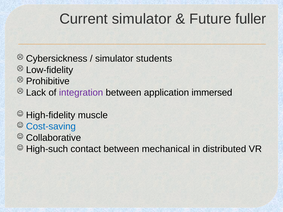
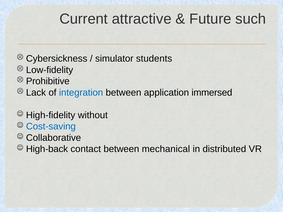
Current simulator: simulator -> attractive (142, 19)
fuller: fuller -> such (251, 19)
integration colour: purple -> blue (81, 93)
muscle: muscle -> without (93, 115)
High-such: High-such -> High-back (47, 149)
